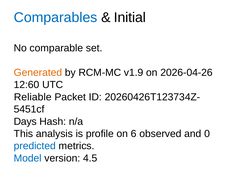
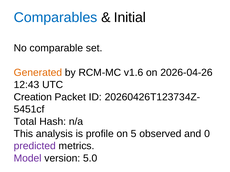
v1.9: v1.9 -> v1.6 (134, 73)
12:60: 12:60 -> 12:43 (27, 85)
Reliable: Reliable -> Creation (33, 97)
Days: Days -> Total (25, 122)
6: 6 -> 5 (134, 134)
predicted colour: blue -> purple (35, 146)
Model colour: blue -> purple (28, 159)
4.5: 4.5 -> 5.0 (90, 159)
